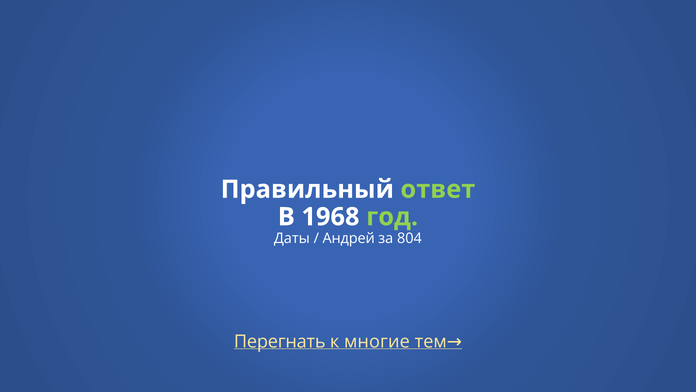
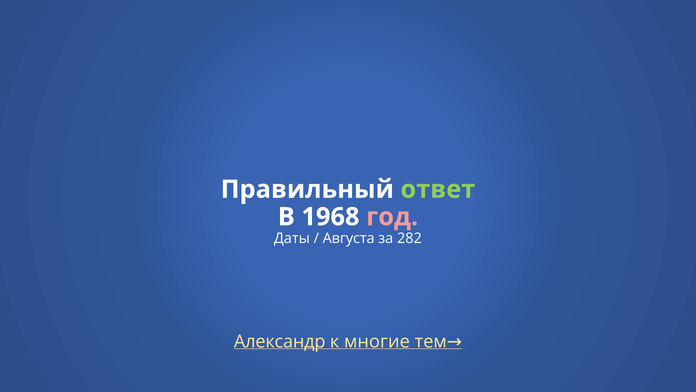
год colour: light green -> pink (392, 217)
Андрей: Андрей -> Августа (349, 238)
804: 804 -> 282 (409, 238)
Перегнать: Перегнать -> Александр (280, 341)
